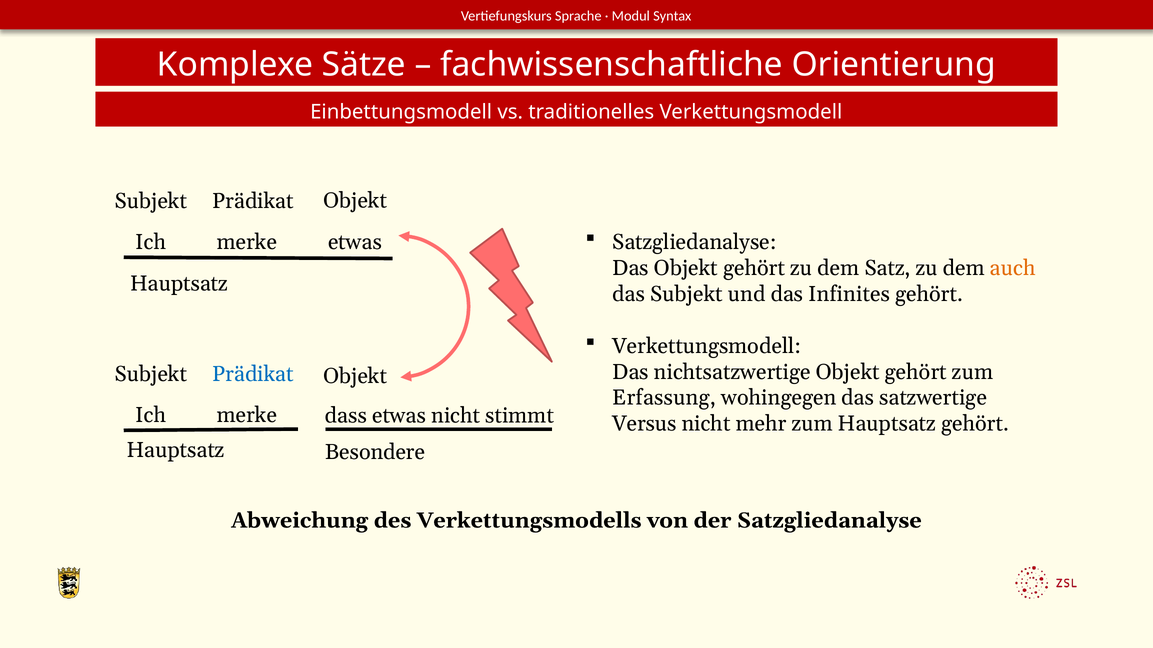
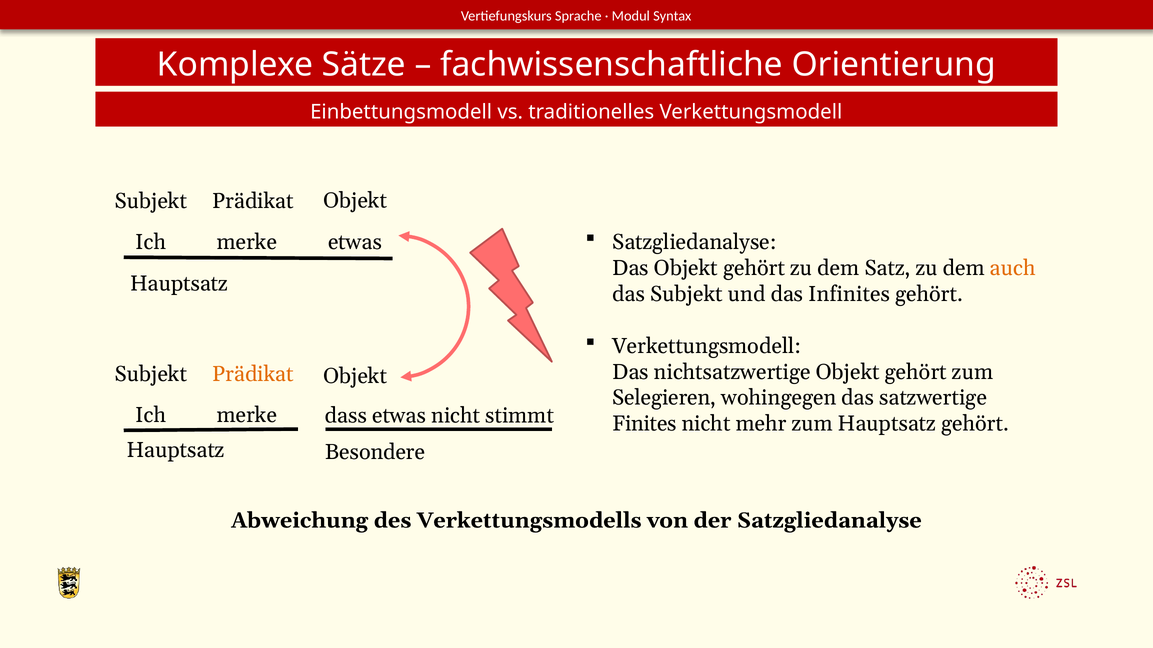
Prädikat colour: blue -> orange (253, 374)
Erfassung: Erfassung -> Selegieren (664, 398)
Versus: Versus -> Finites (645, 424)
